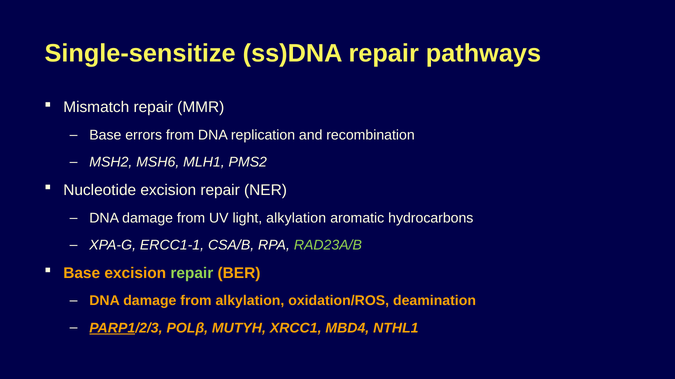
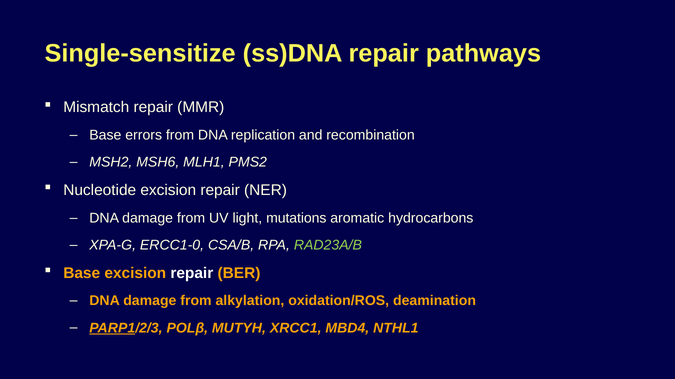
light alkylation: alkylation -> mutations (296, 218)
ERCC1-1: ERCC1-1 -> ERCC1-0 (172, 246)
repair colour: light green -> white (192, 273)
